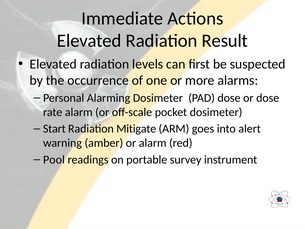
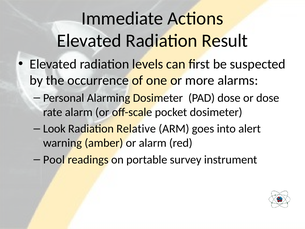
Start: Start -> Look (54, 129)
Mitigate: Mitigate -> Relative (136, 129)
